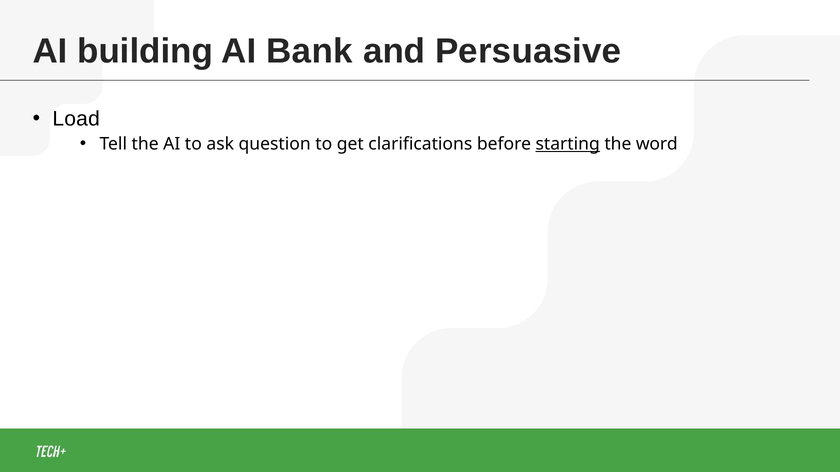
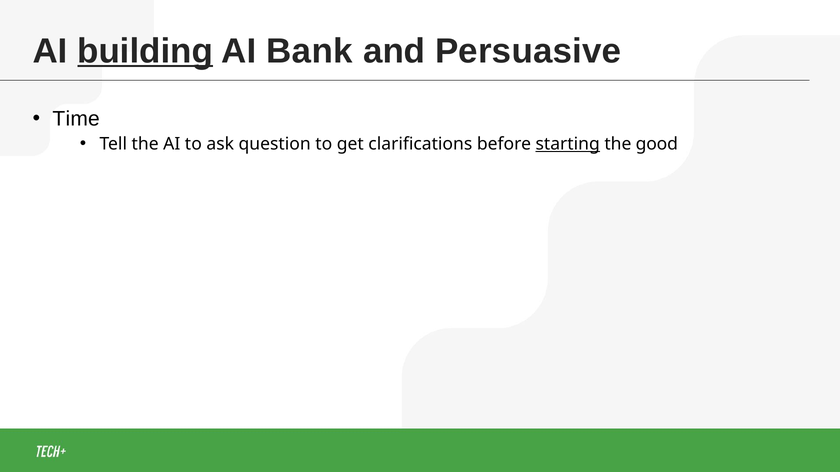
building underline: none -> present (145, 51)
Load: Load -> Time (76, 119)
word: word -> good (657, 144)
